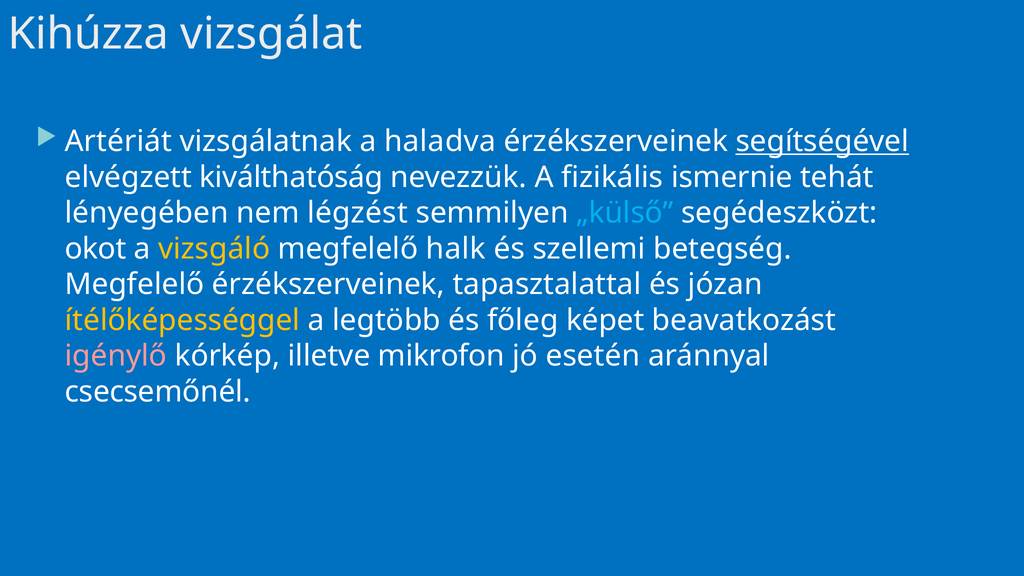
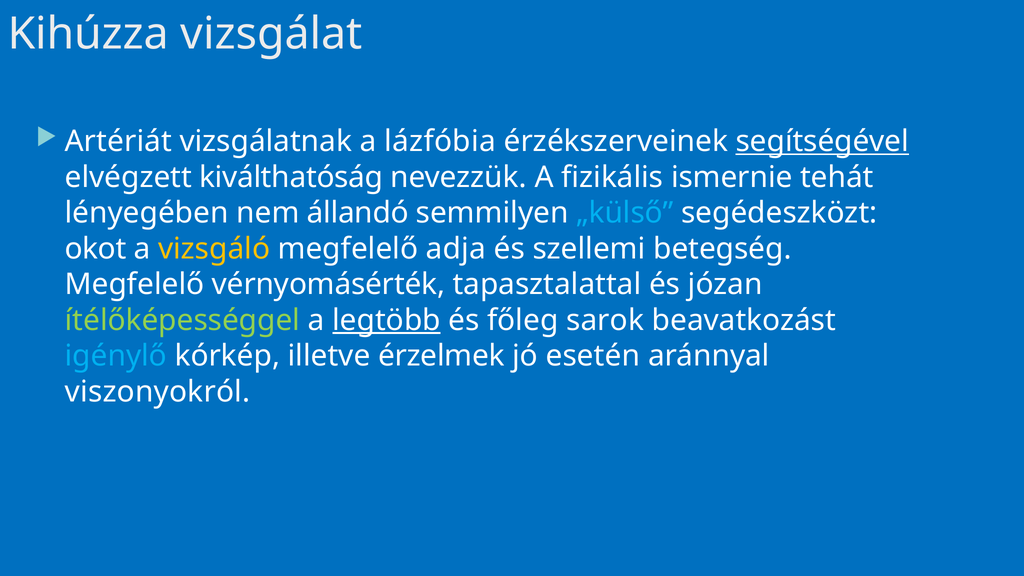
haladva: haladva -> lázfóbia (440, 141)
légzést: légzést -> állandó (358, 213)
halk: halk -> adja (456, 249)
Megfelelő érzékszerveinek: érzékszerveinek -> vérnyomásérték (329, 284)
ítélőképességgel colour: yellow -> light green (182, 320)
legtöbb underline: none -> present (387, 320)
képet: képet -> sarok (605, 320)
igénylő colour: pink -> light blue (116, 356)
mikrofon: mikrofon -> érzelmek (441, 356)
csecsemőnél: csecsemőnél -> viszonyokról (158, 392)
